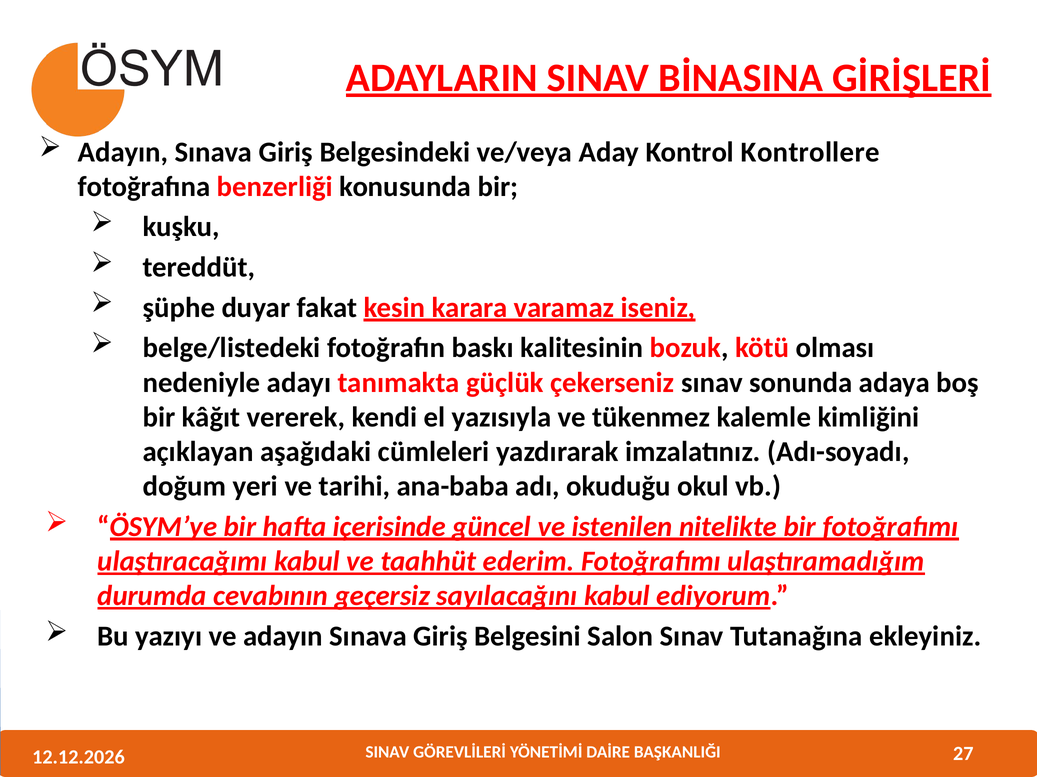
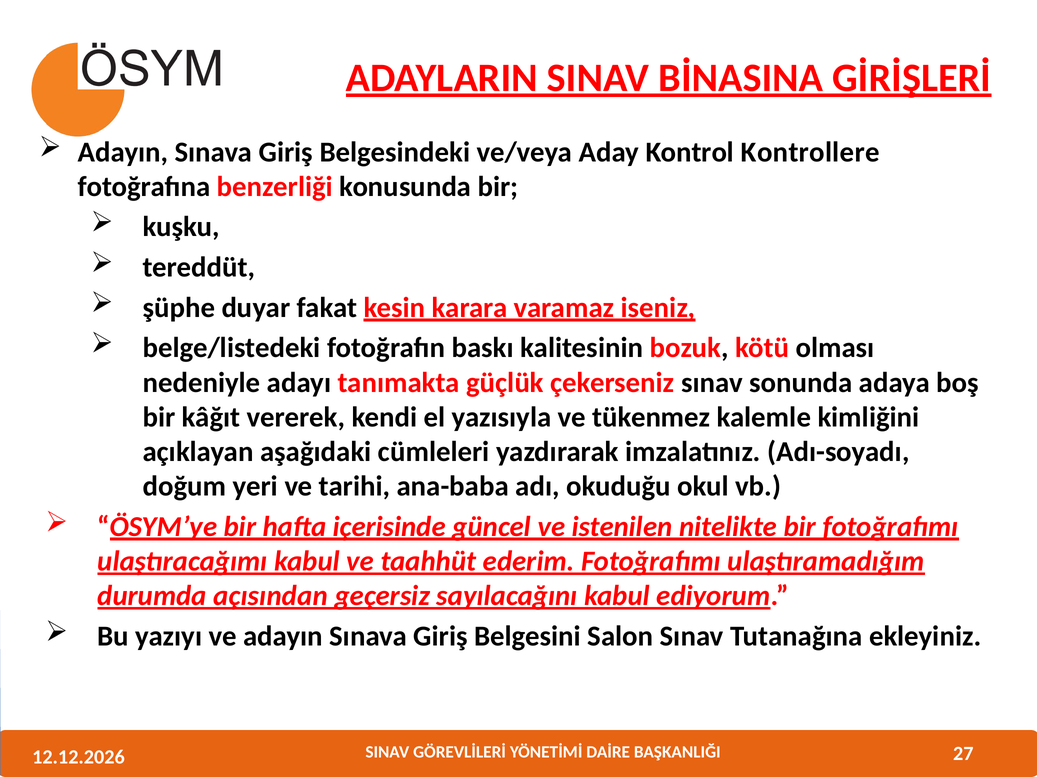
cevabının: cevabının -> açısından (271, 596)
